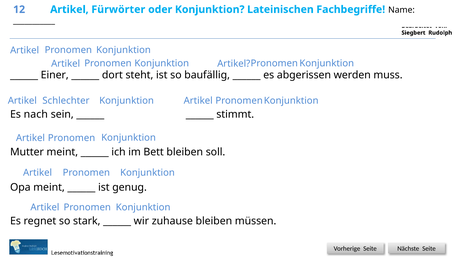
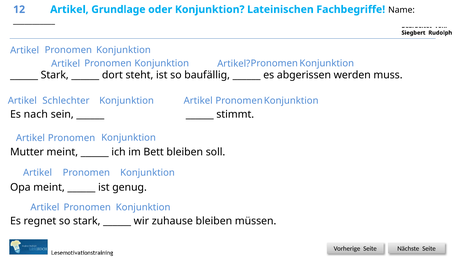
Fürwörter: Fürwörter -> Grundlage (118, 9)
Einer: Einer -> Stark (55, 75)
